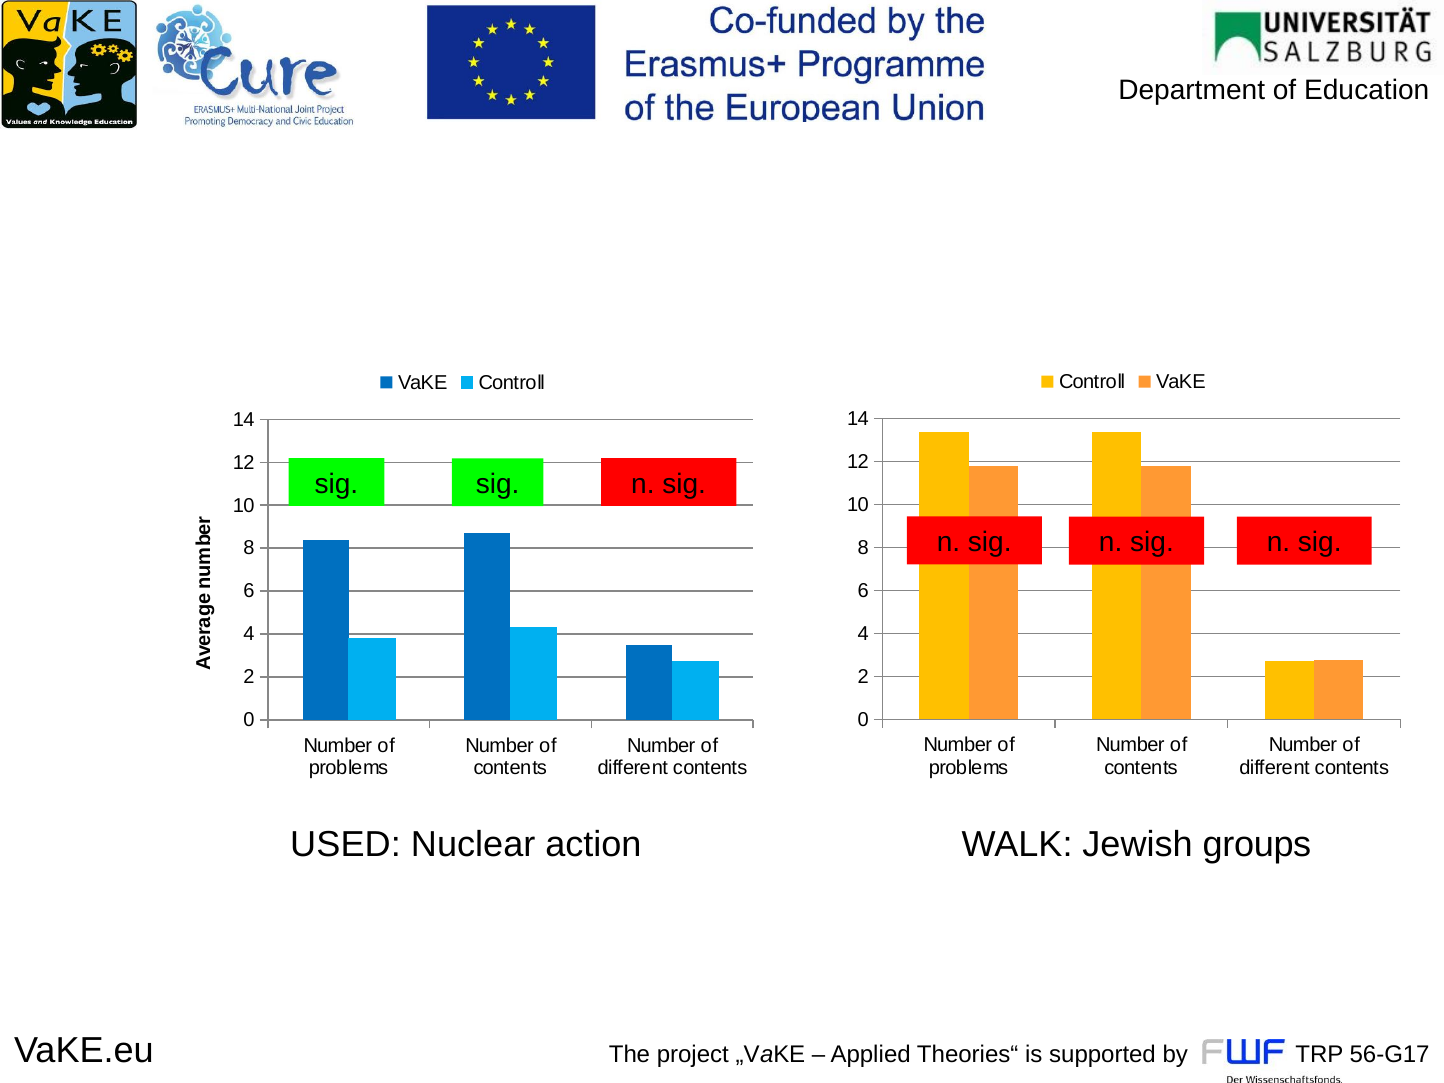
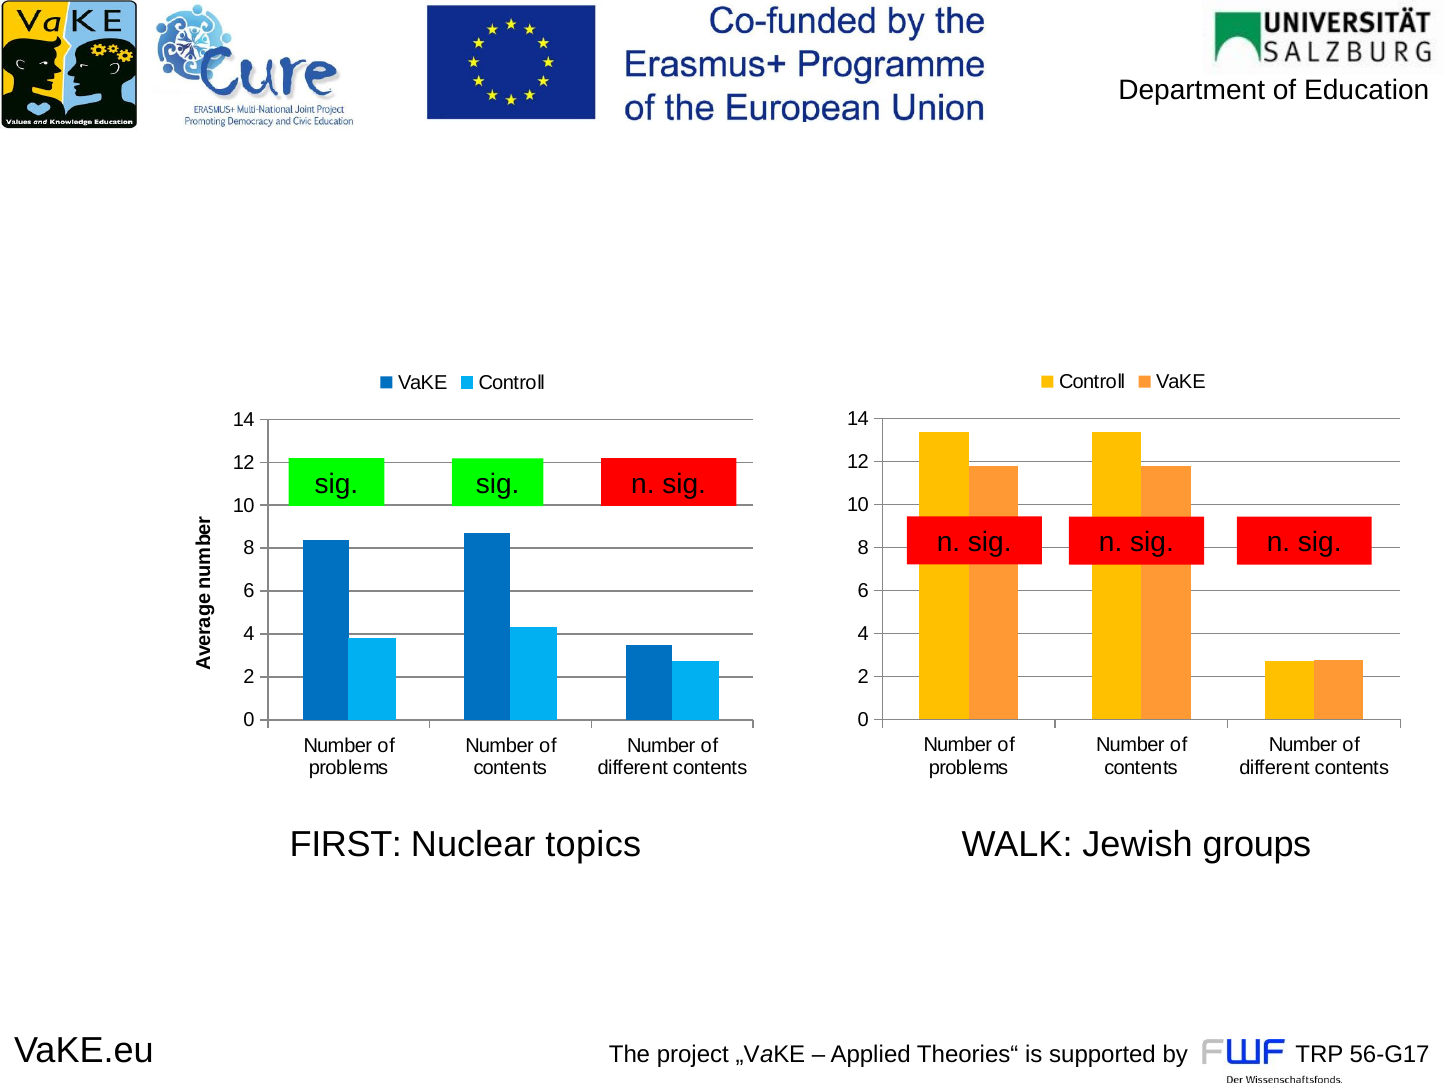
USED: USED -> FIRST (346, 844)
action: action -> topics (593, 844)
